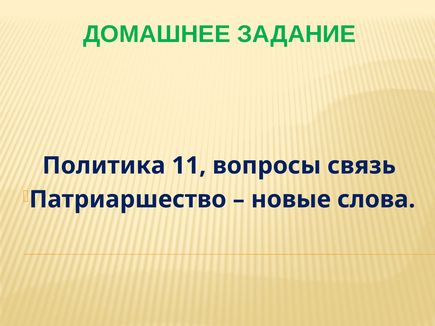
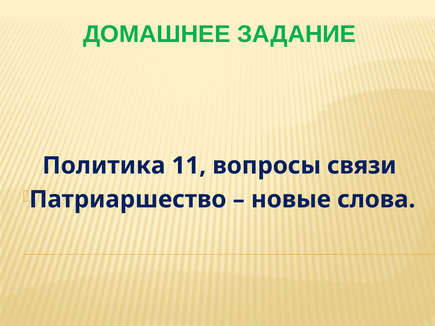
связь: связь -> связи (362, 166)
